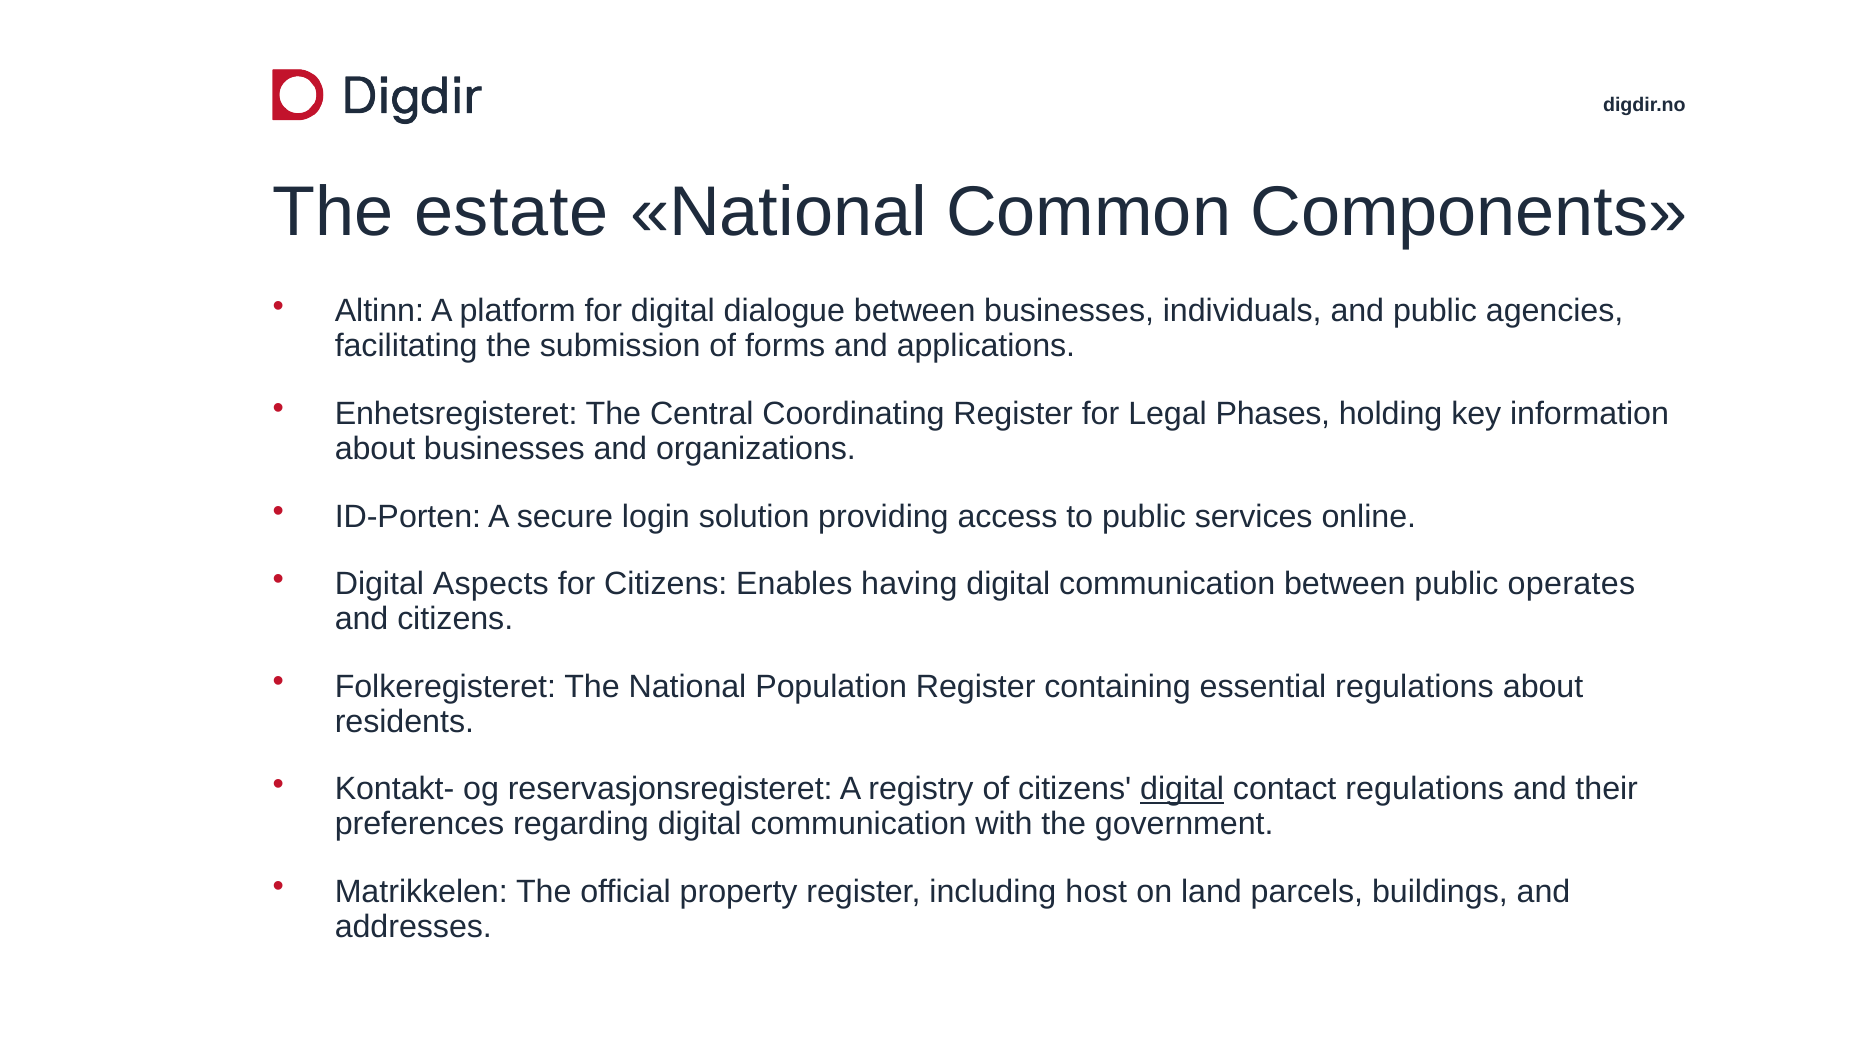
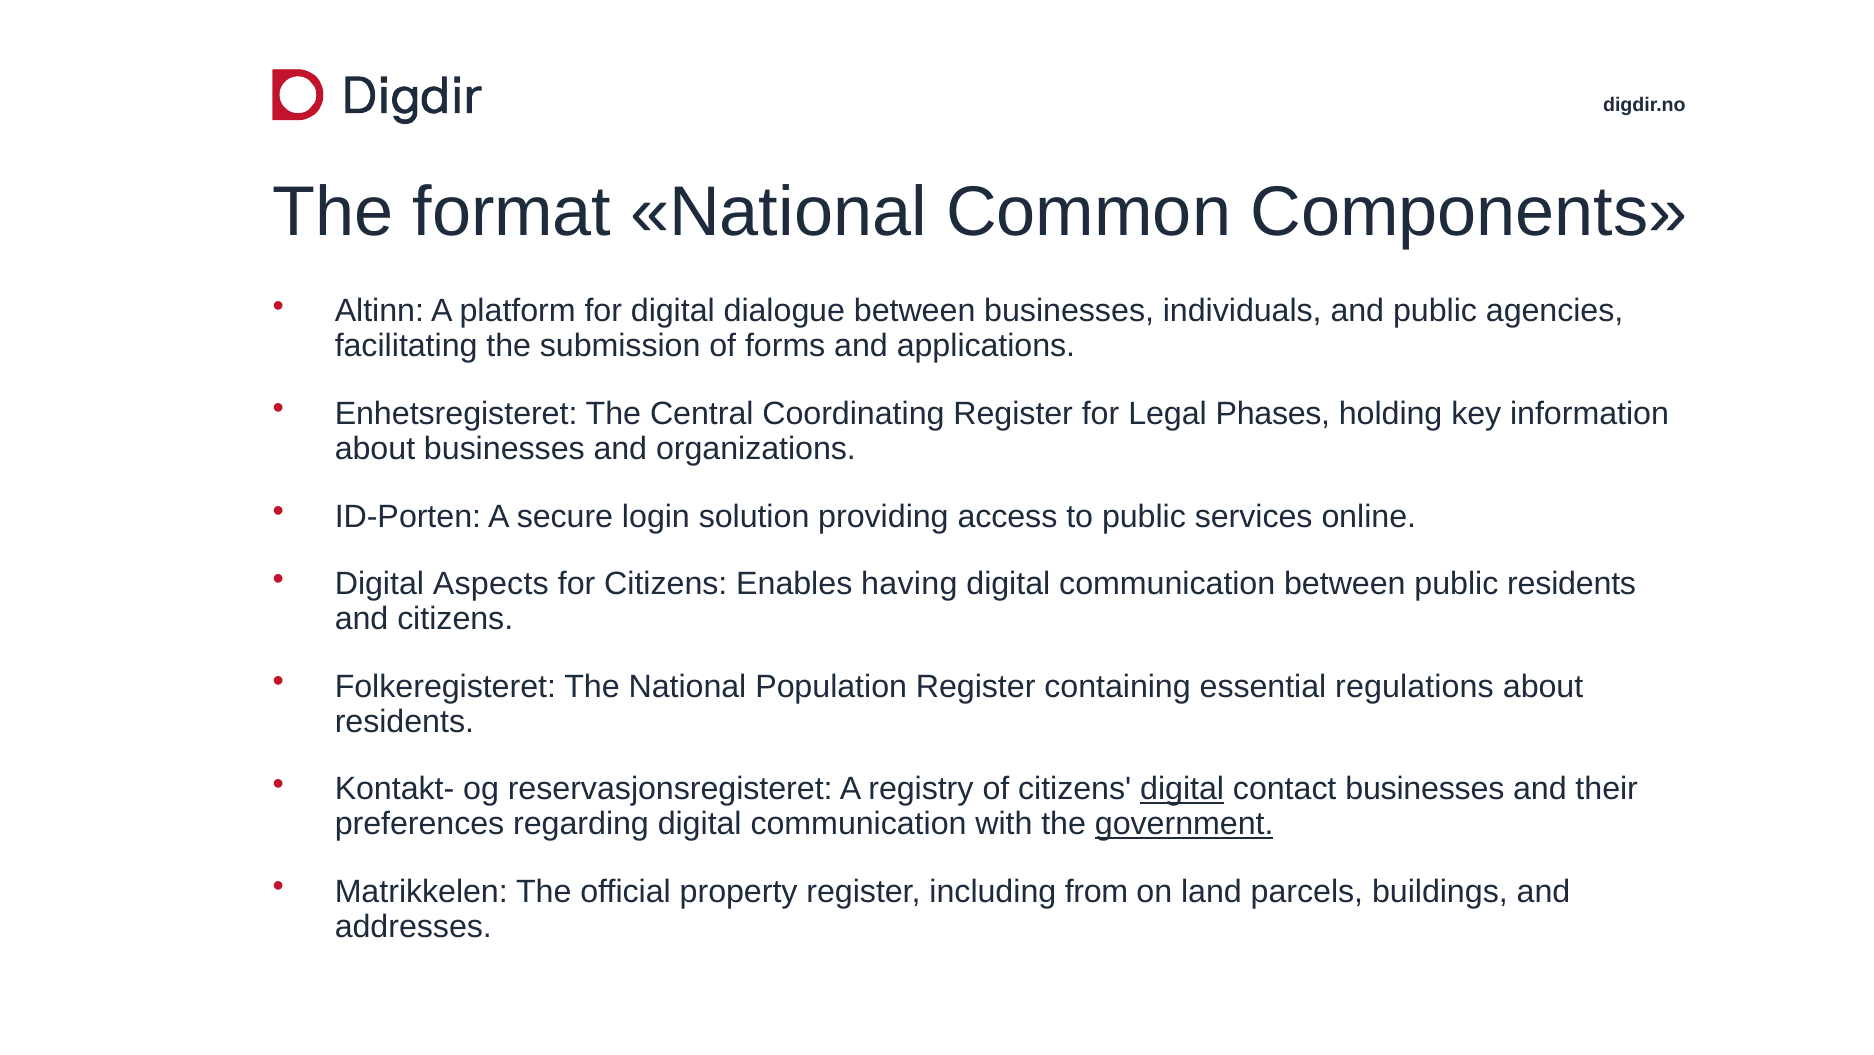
estate: estate -> format (512, 212)
public operates: operates -> residents (1572, 584)
contact regulations: regulations -> businesses (1425, 789)
government underline: none -> present (1184, 823)
host: host -> from (1097, 891)
